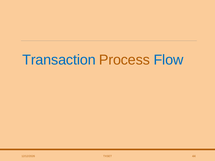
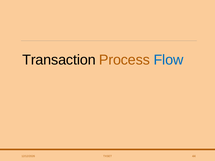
Transaction colour: blue -> black (59, 60)
